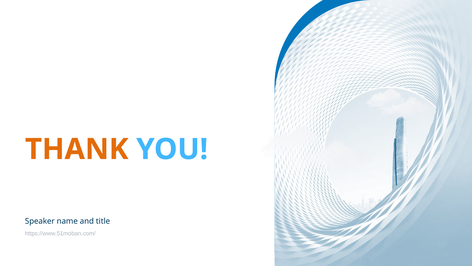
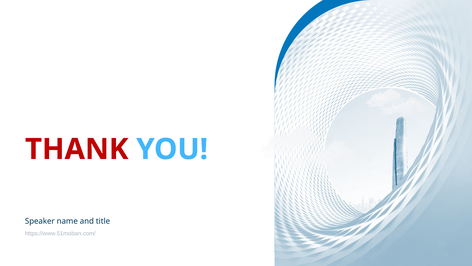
THANK colour: orange -> red (77, 149)
